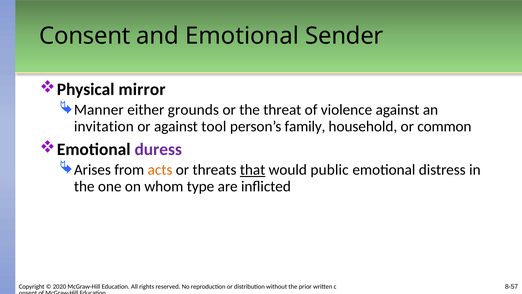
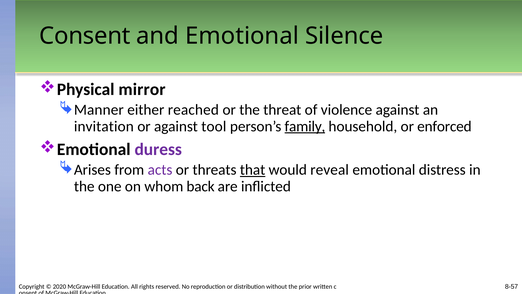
Sender: Sender -> Silence (344, 36)
grounds: grounds -> reached (193, 110)
family underline: none -> present (305, 126)
common: common -> enforced (444, 126)
acts colour: orange -> purple (160, 170)
public: public -> reveal (330, 170)
type: type -> back (201, 186)
